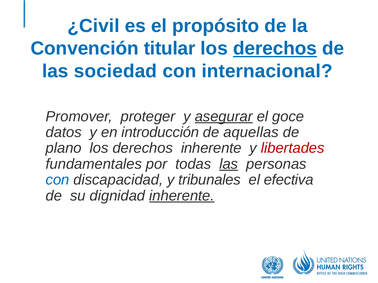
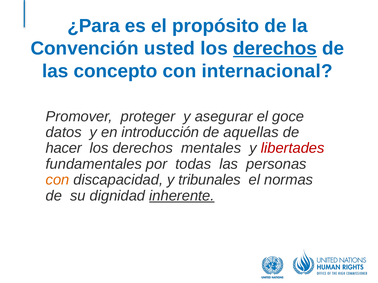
¿Civil: ¿Civil -> ¿Para (94, 26)
titular: titular -> usted (169, 49)
sociedad: sociedad -> concepto (116, 71)
asegurar underline: present -> none (224, 117)
plano: plano -> hacer (64, 148)
derechos inherente: inherente -> mentales (211, 148)
las underline: present -> none (229, 164)
con colour: blue -> orange (58, 180)
efectiva: efectiva -> normas (289, 180)
